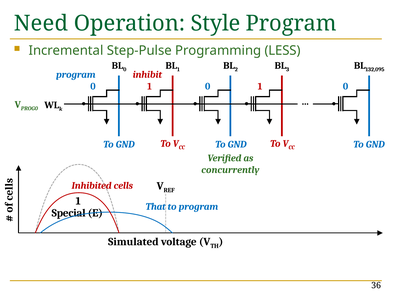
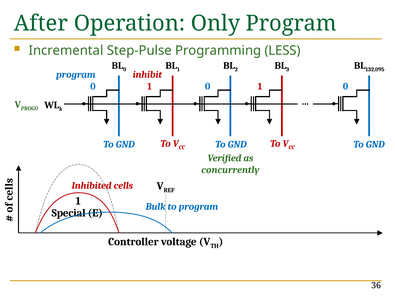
Need: Need -> After (41, 23)
Style: Style -> Only (216, 23)
That: That -> Bulk (156, 206)
Simulated: Simulated -> Controller (133, 241)
